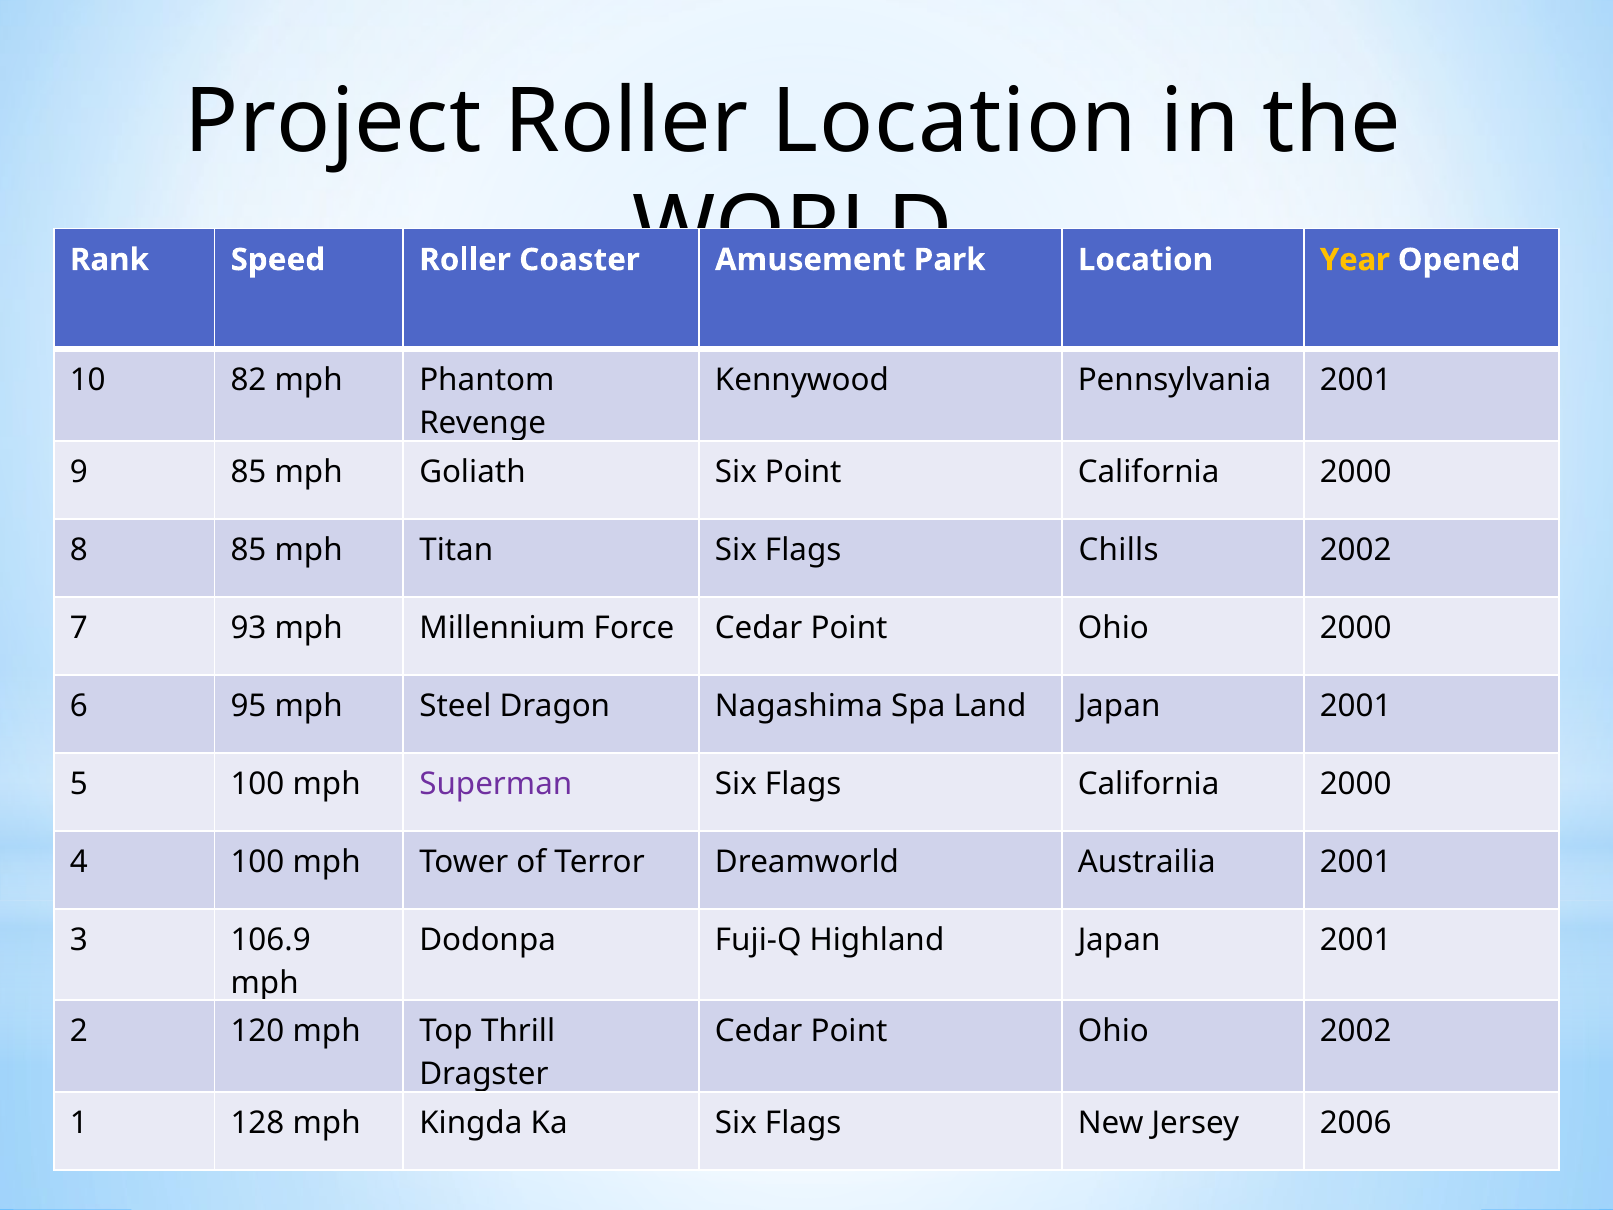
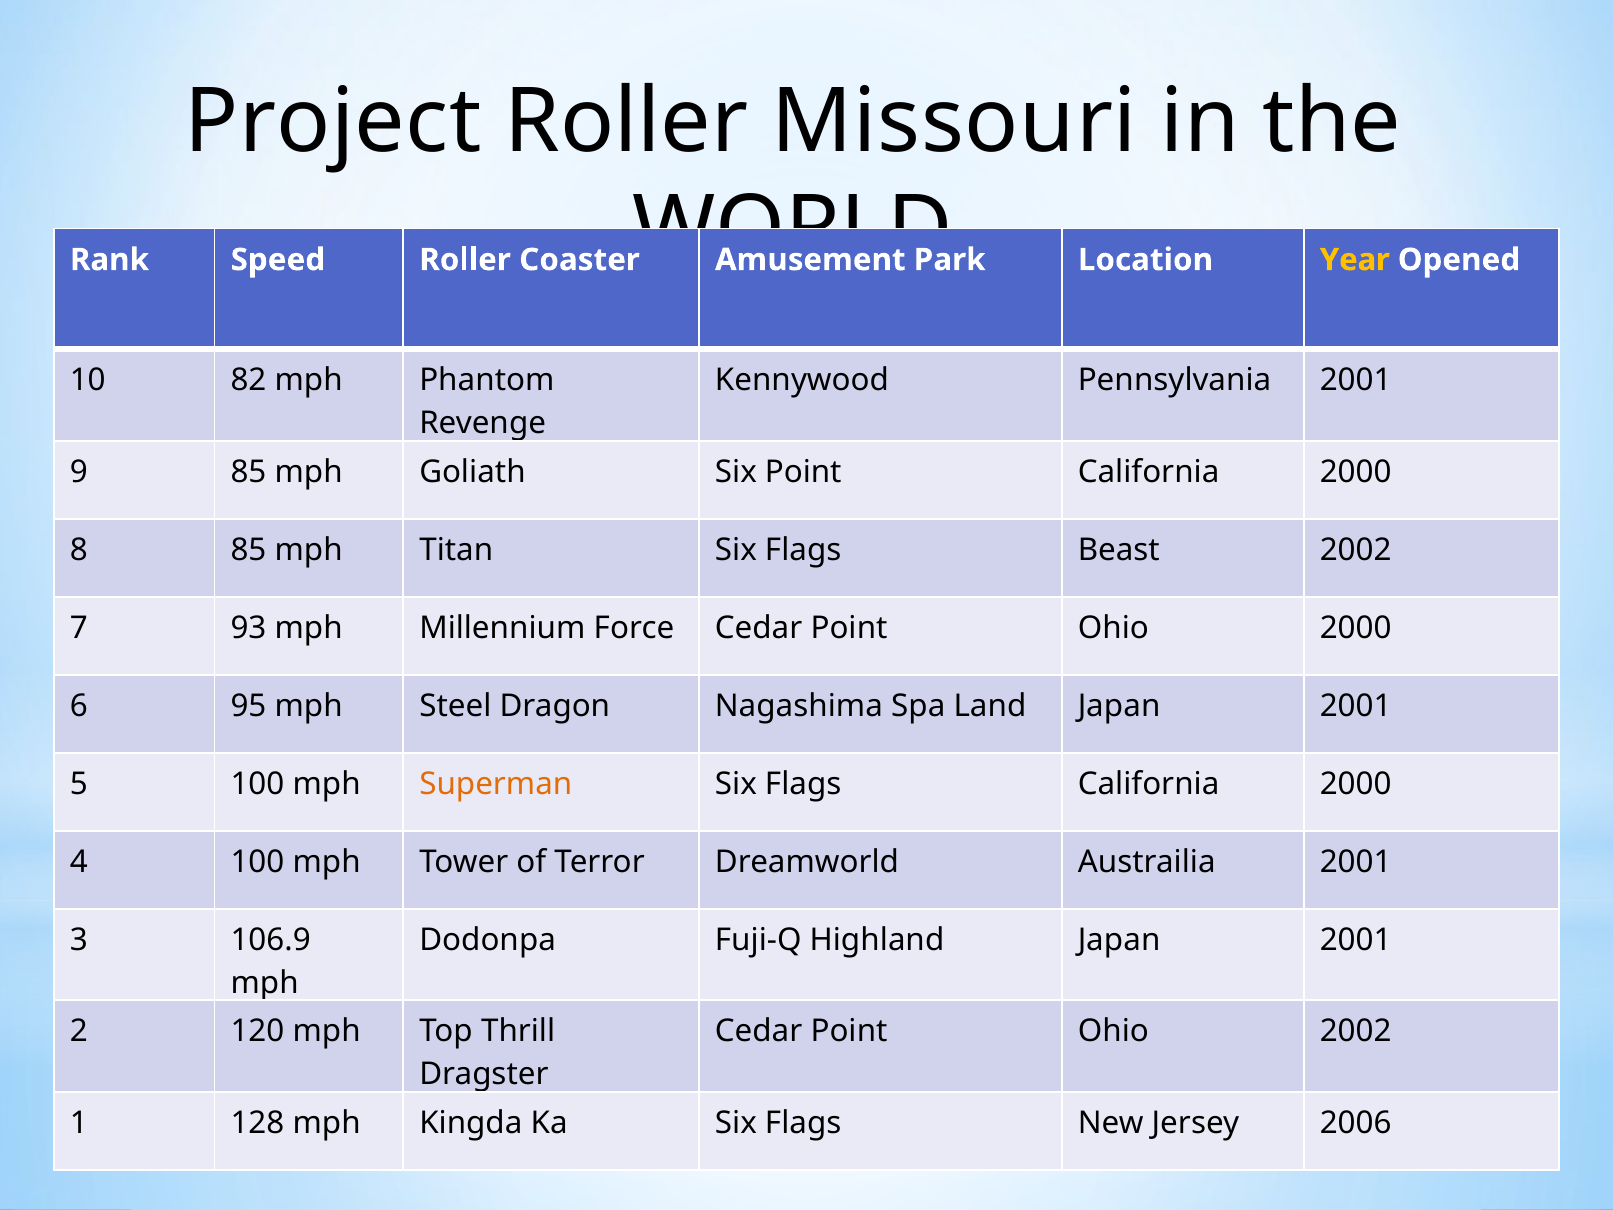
Roller Location: Location -> Missouri (954, 122)
Chills: Chills -> Beast (1119, 550)
Superman colour: purple -> orange (496, 784)
